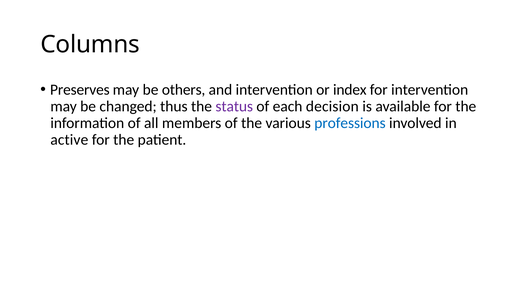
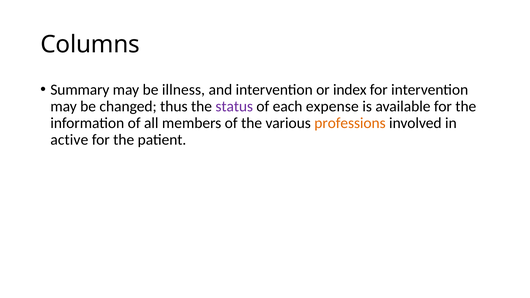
Preserves: Preserves -> Summary (80, 90)
others: others -> illness (183, 90)
decision: decision -> expense (332, 106)
professions colour: blue -> orange (350, 123)
